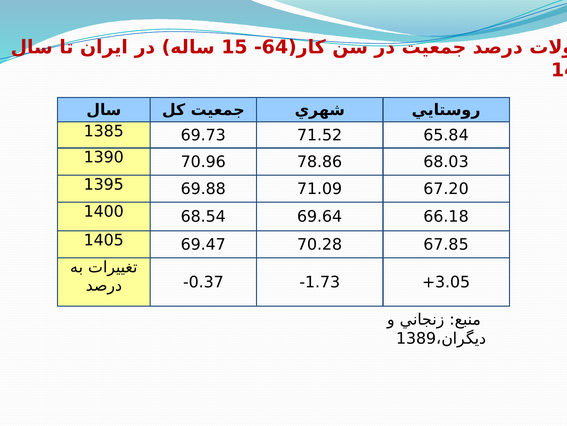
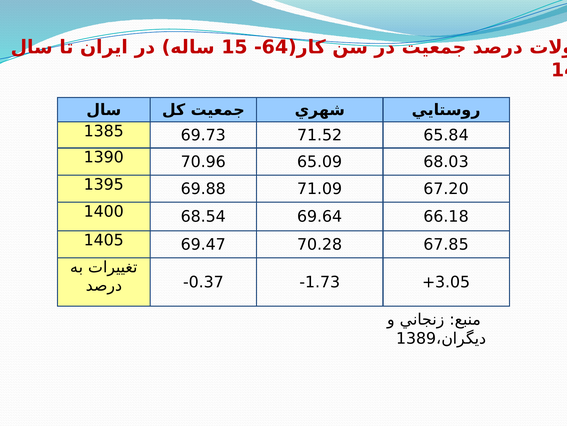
78.86: 78.86 -> 65.09 (320, 162)
